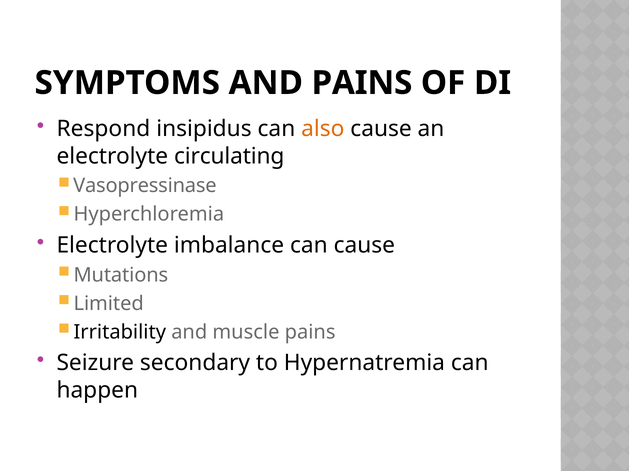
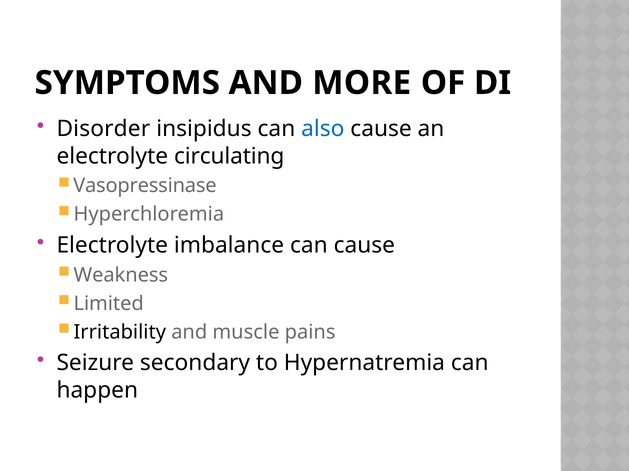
AND PAINS: PAINS -> MORE (362, 83)
Respond: Respond -> Disorder (103, 129)
also colour: orange -> blue (323, 129)
Mutations: Mutations -> Weakness (121, 276)
